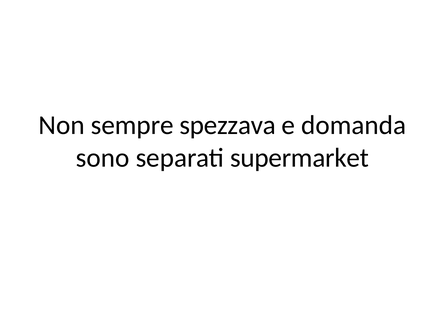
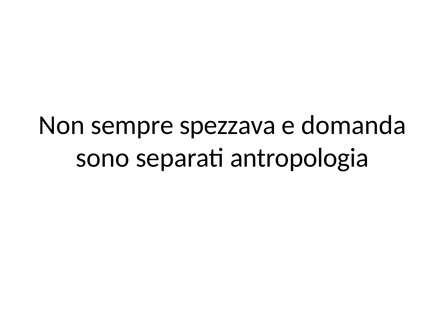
supermarket: supermarket -> antropologia (299, 158)
